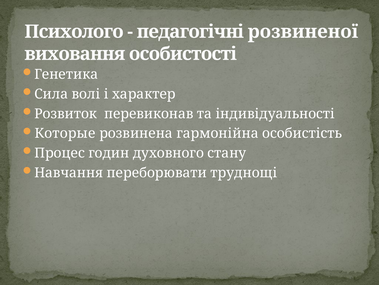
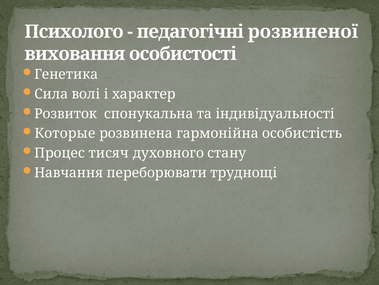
перевиконав: перевиконав -> спонукальна (149, 113)
годин: годин -> тисяч (109, 153)
